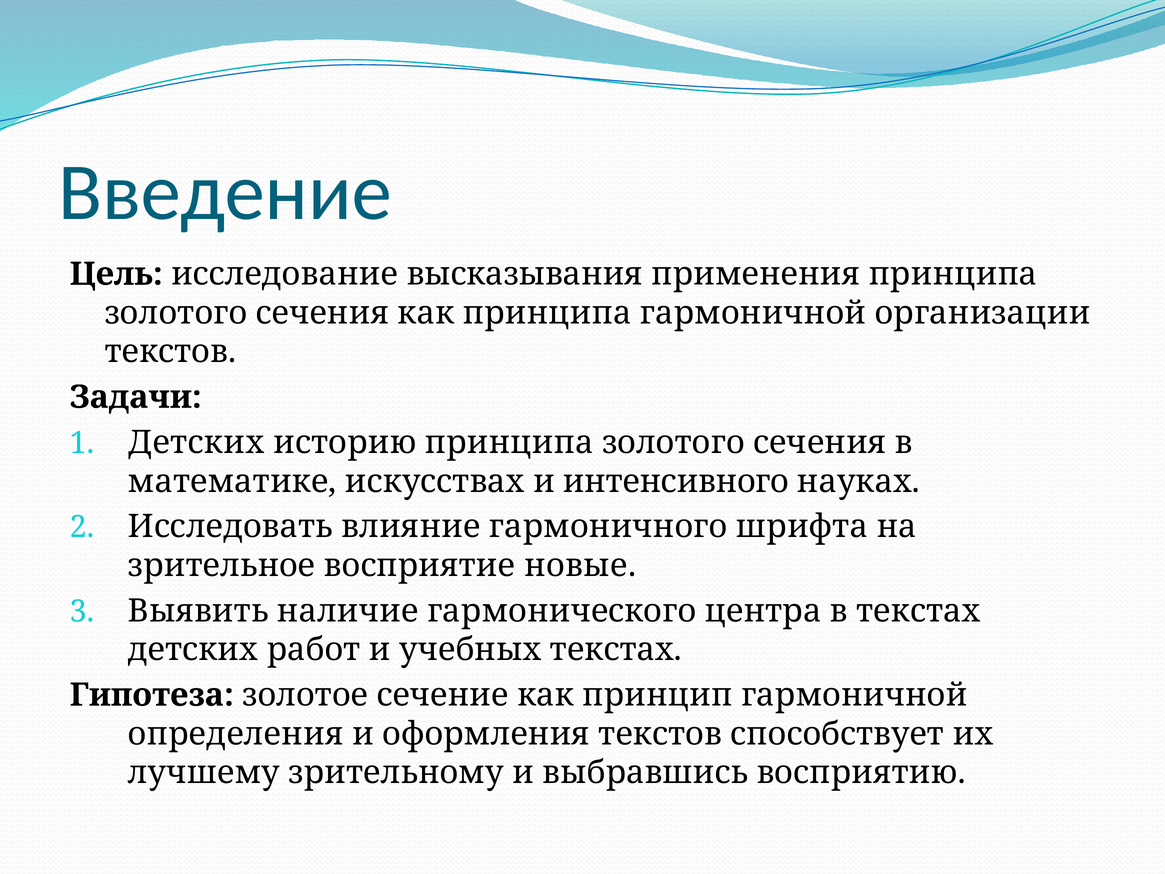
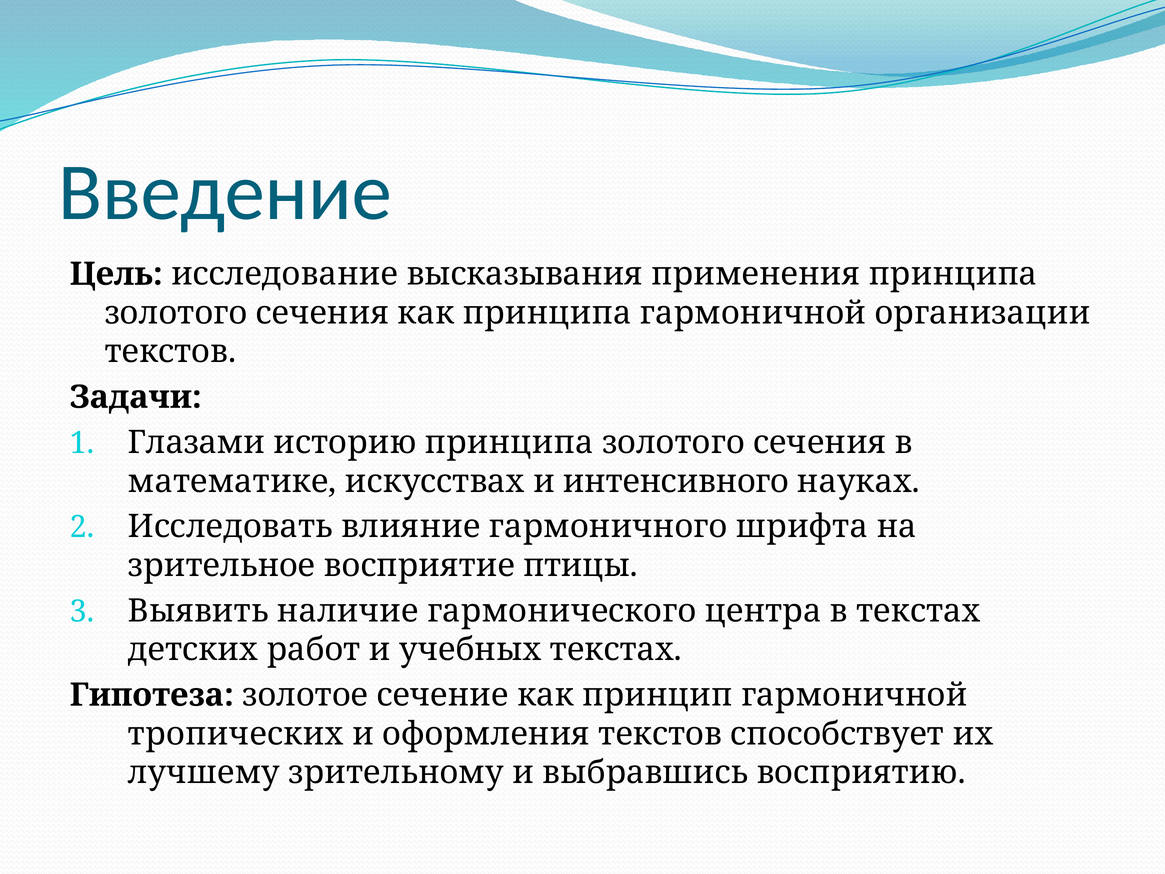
Детских: Детских -> Глазами (197, 442)
новые: новые -> птицы (580, 565)
определения: определения -> тропических (236, 734)
